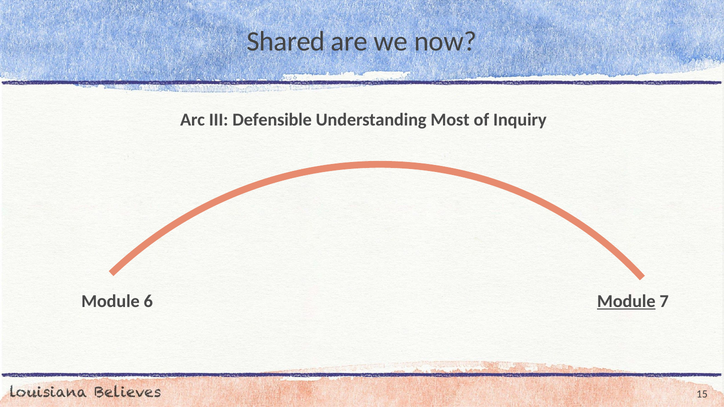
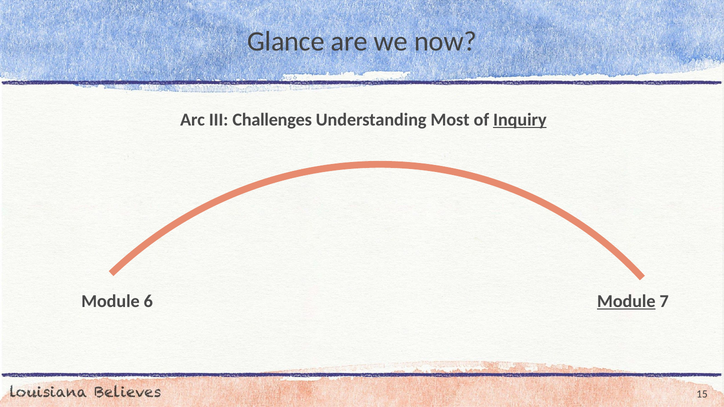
Shared: Shared -> Glance (286, 41)
Defensible: Defensible -> Challenges (272, 120)
Inquiry underline: none -> present (520, 120)
